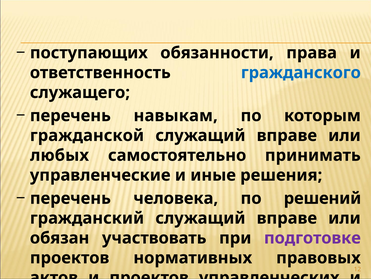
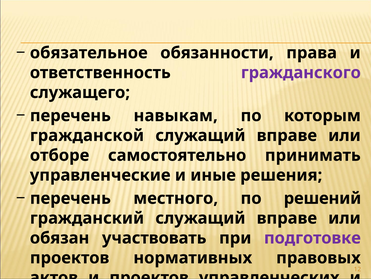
поступающих: поступающих -> обязательное (89, 53)
гражданского colour: blue -> purple (301, 72)
любых: любых -> отборе (60, 155)
человека: человека -> местного (176, 198)
